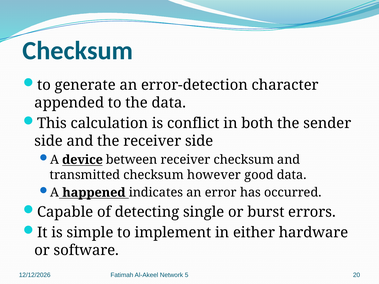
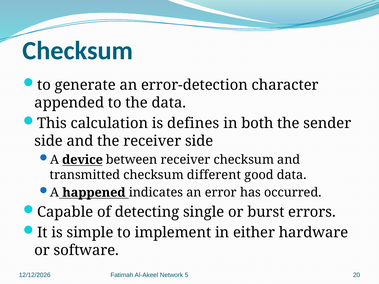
conflict: conflict -> defines (193, 123)
however: however -> different (214, 175)
